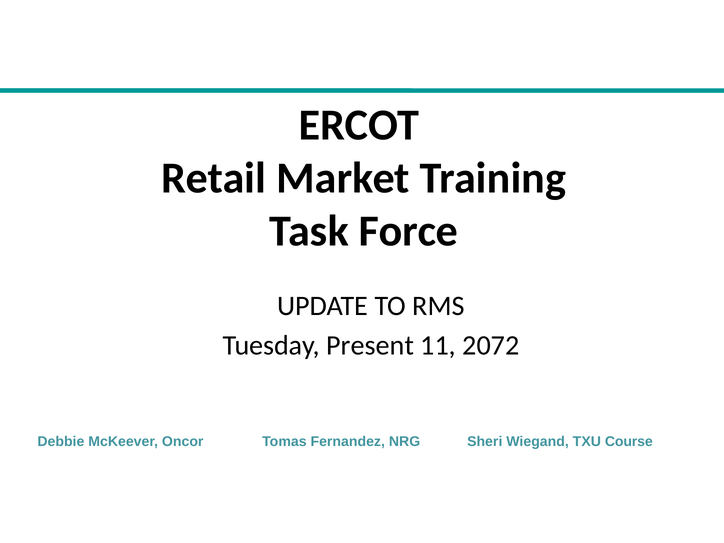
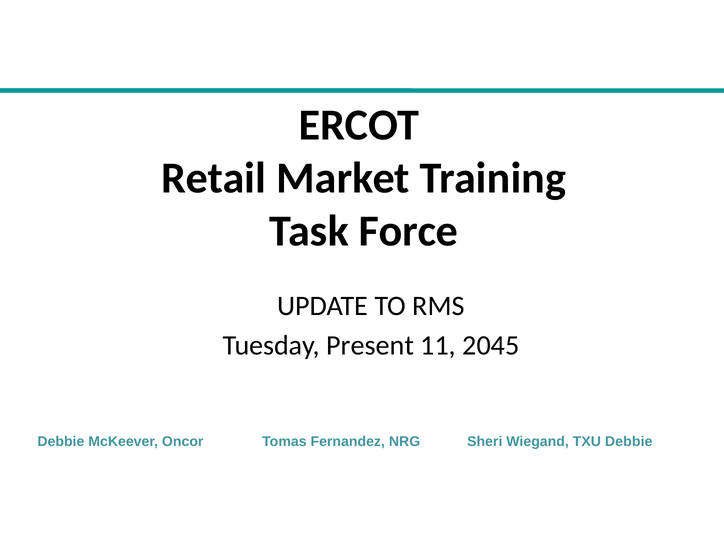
2072: 2072 -> 2045 (491, 345)
TXU Course: Course -> Debbie (629, 441)
